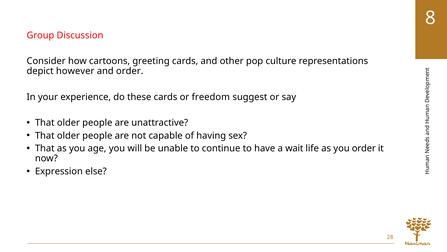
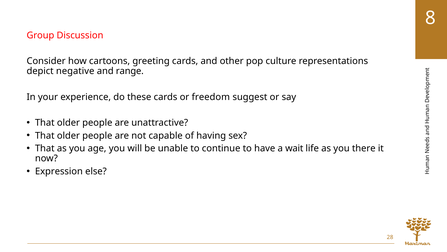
however: however -> negative (75, 71)
and order: order -> range (130, 71)
you order: order -> there (364, 148)
